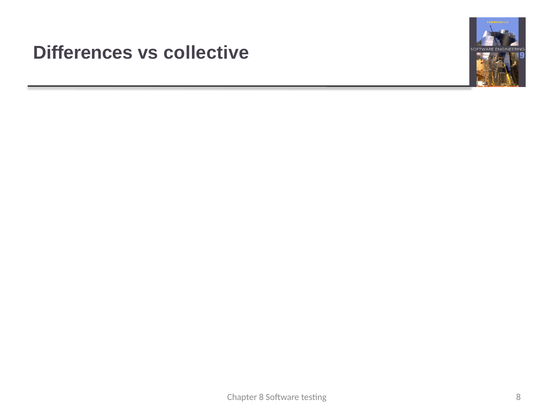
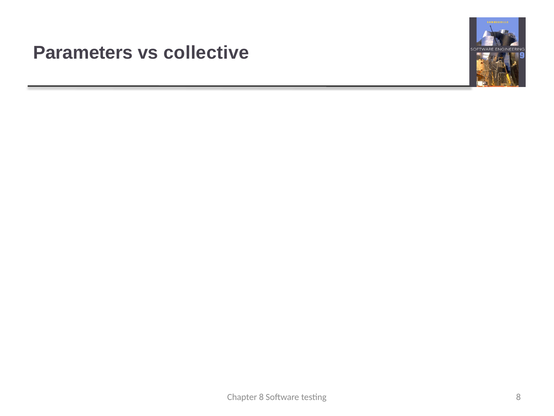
Differences: Differences -> Parameters (83, 53)
